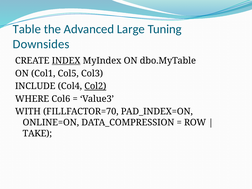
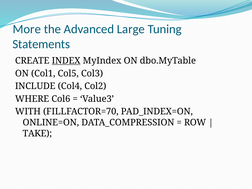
Table: Table -> More (27, 29)
Downsides: Downsides -> Statements (41, 44)
Col2 underline: present -> none (95, 86)
